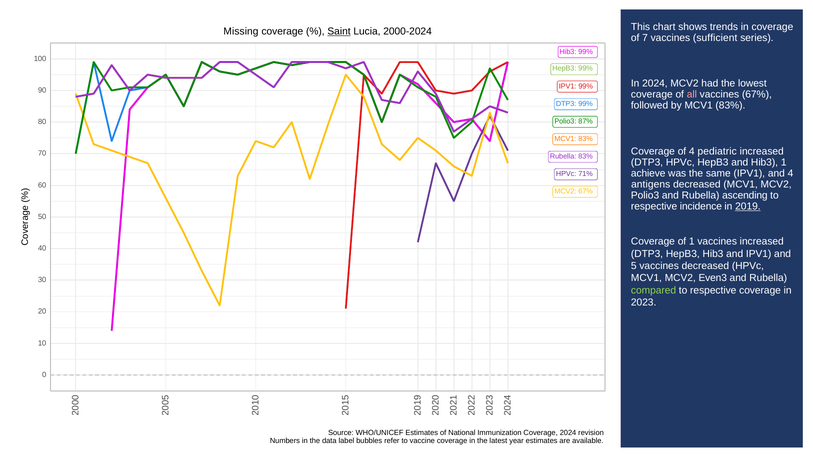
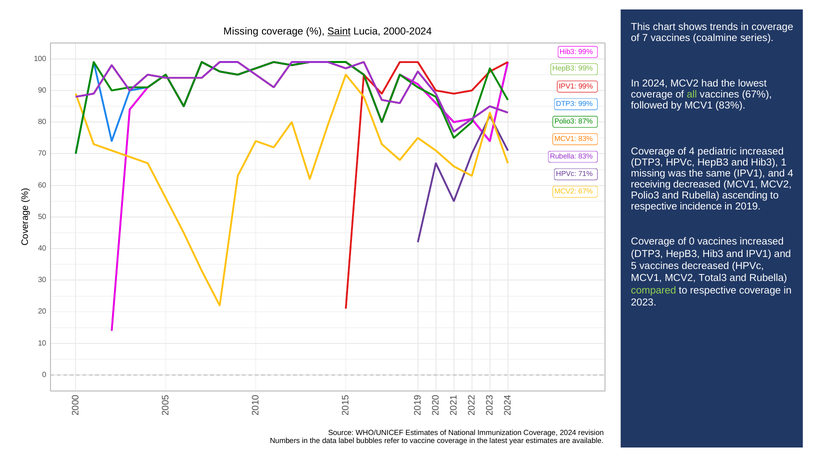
sufficient: sufficient -> coalmine (715, 38)
all colour: pink -> light green (692, 95)
achieve: achieve -> missing (648, 173)
antigens: antigens -> receiving (651, 184)
2019 underline: present -> none (748, 206)
of 1: 1 -> 0 (692, 242)
Even3: Even3 -> Total3 (713, 278)
